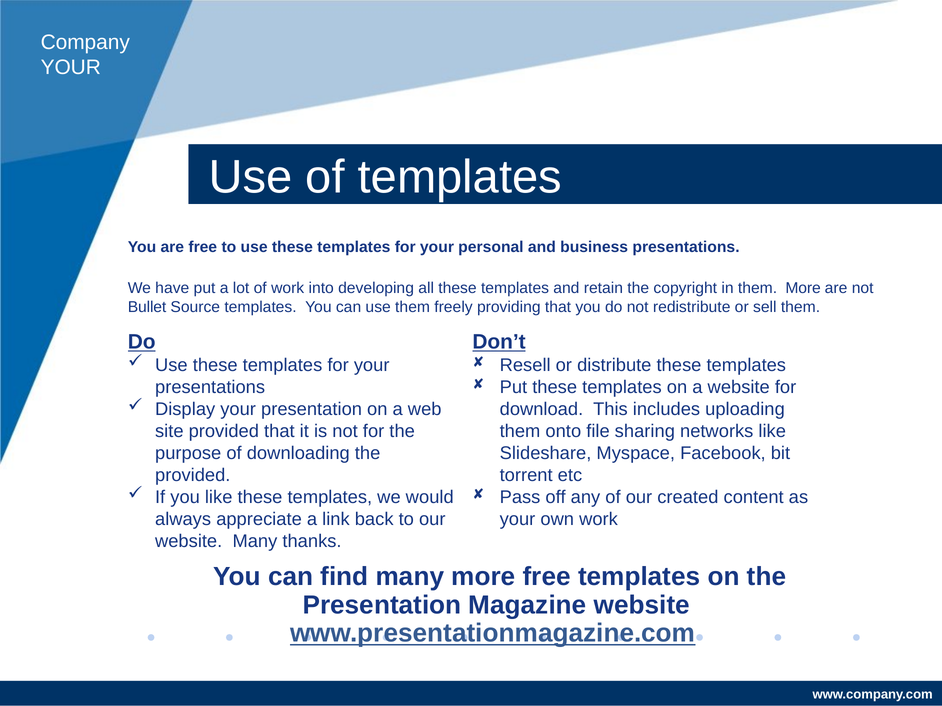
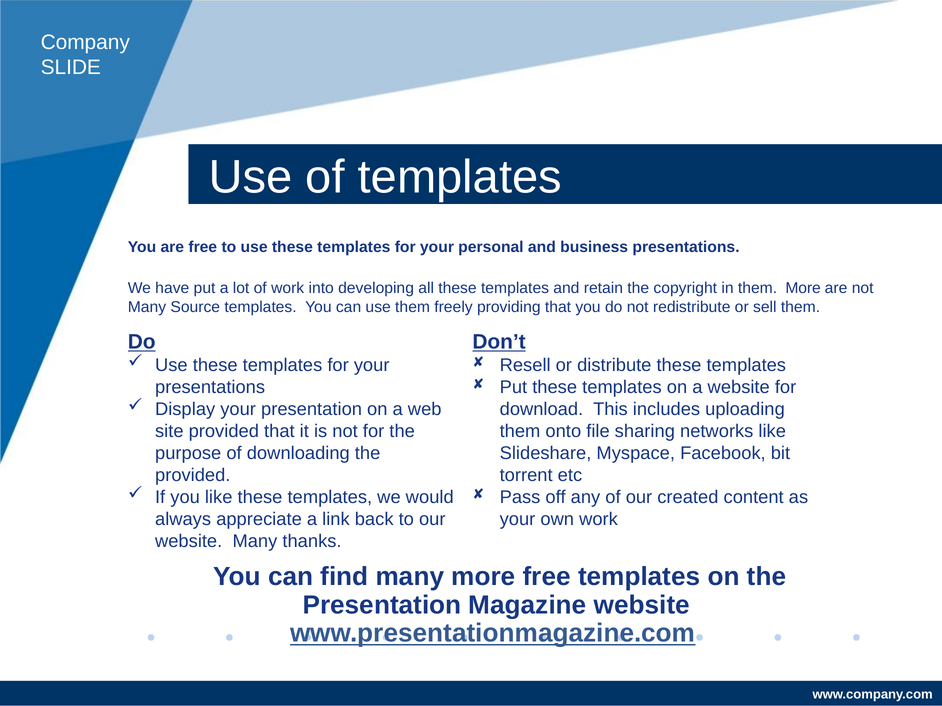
YOUR: YOUR -> SLIDE (71, 67)
Bullet: Bullet -> Many (147, 307)
